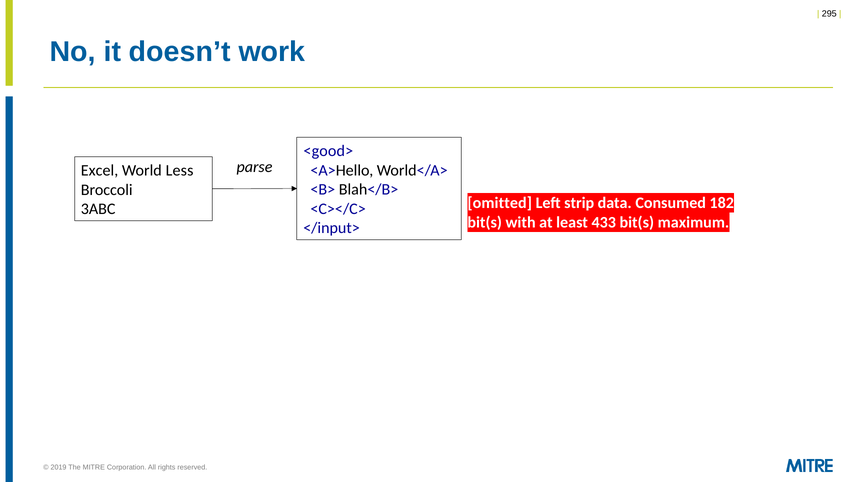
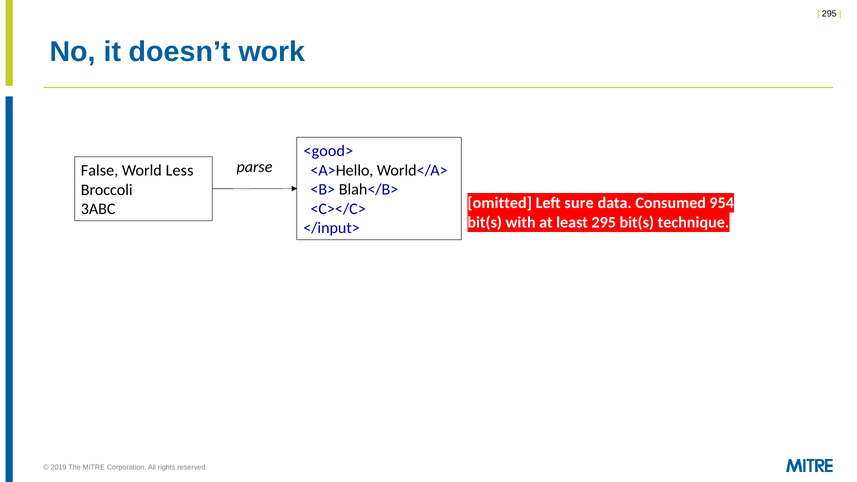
Excel: Excel -> False (100, 171)
strip: strip -> sure (579, 203)
182: 182 -> 954 (722, 203)
least 433: 433 -> 295 (604, 222)
maximum: maximum -> technique (693, 222)
